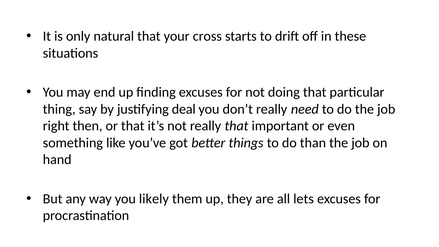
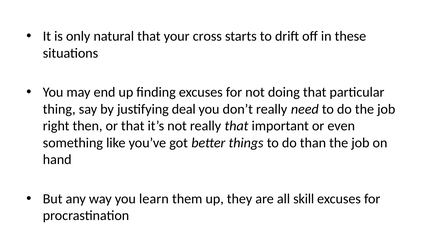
likely: likely -> learn (154, 199)
lets: lets -> skill (304, 199)
